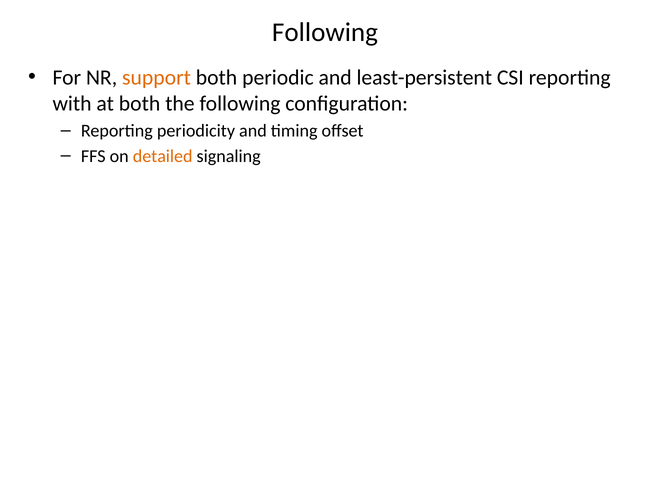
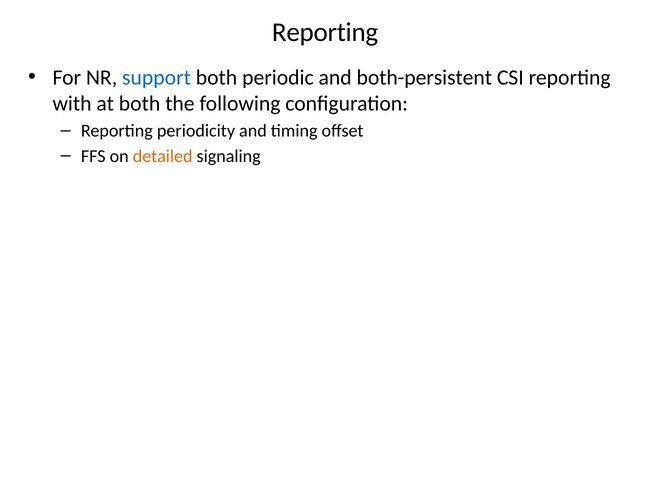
Following: Following -> Reporting (325, 32)
support colour: orange -> blue (157, 77)
least-persistent: least-persistent -> both-persistent (424, 77)
